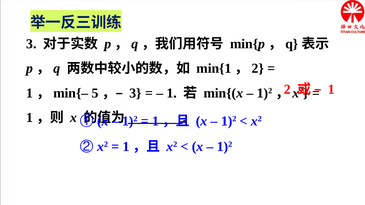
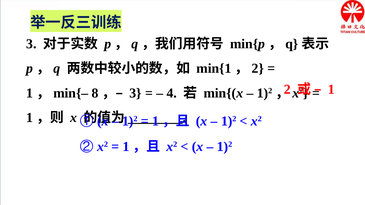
5: 5 -> 8 (95, 93)
1: 1 -> 4 (172, 93)
